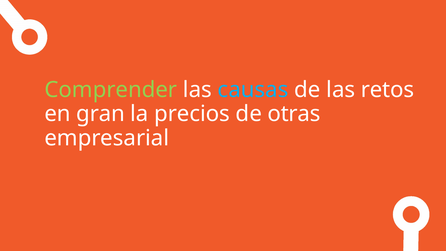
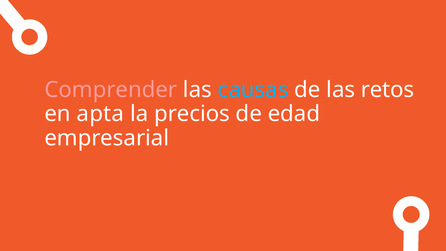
Comprender colour: light green -> pink (111, 90)
gran: gran -> apta (100, 114)
otras: otras -> edad (294, 114)
